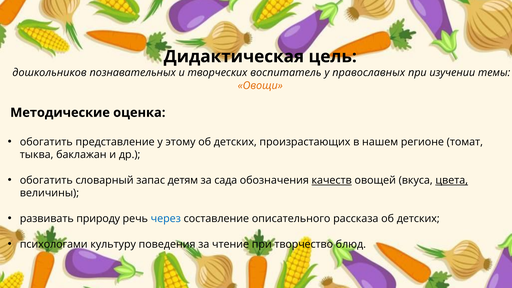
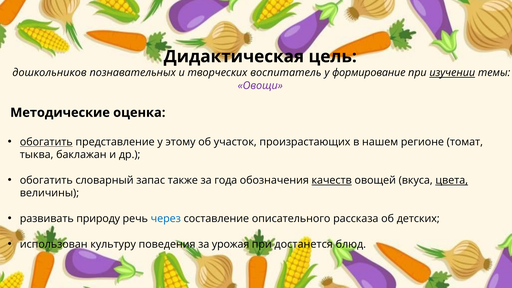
православных: православных -> формирование (369, 73)
изучении underline: none -> present (452, 73)
Овощи colour: orange -> purple (260, 86)
обогатить underline: none -> present (46, 142)
детских: детских -> участок (235, 142)
детям: детям -> также (183, 180)
сада: сада -> года (226, 180)
психологами: психологами -> использован (54, 244)
чтение: чтение -> урожая (231, 244)
творчество: творчество -> достанется (304, 244)
